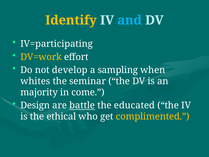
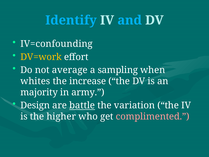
Identify colour: yellow -> light blue (71, 20)
IV=participating: IV=participating -> IV=confounding (57, 44)
develop: develop -> average (70, 70)
seminar: seminar -> increase (88, 81)
come: come -> army (88, 92)
educated: educated -> variation (134, 105)
ethical: ethical -> higher (61, 116)
complimented colour: yellow -> pink (153, 116)
